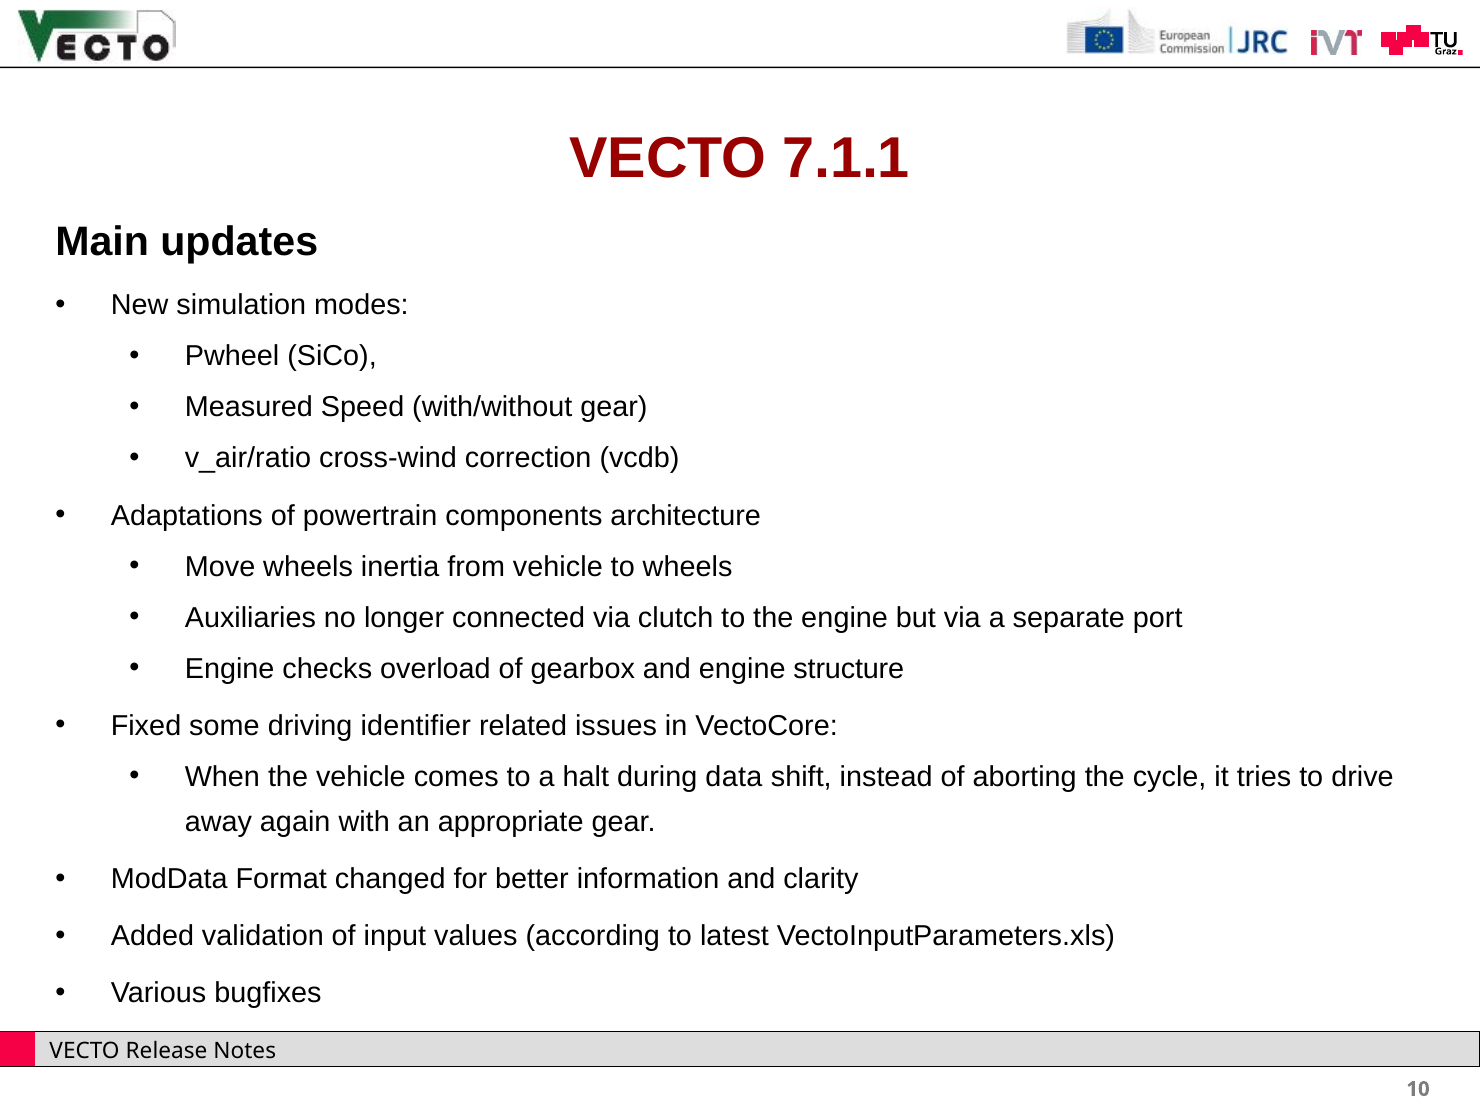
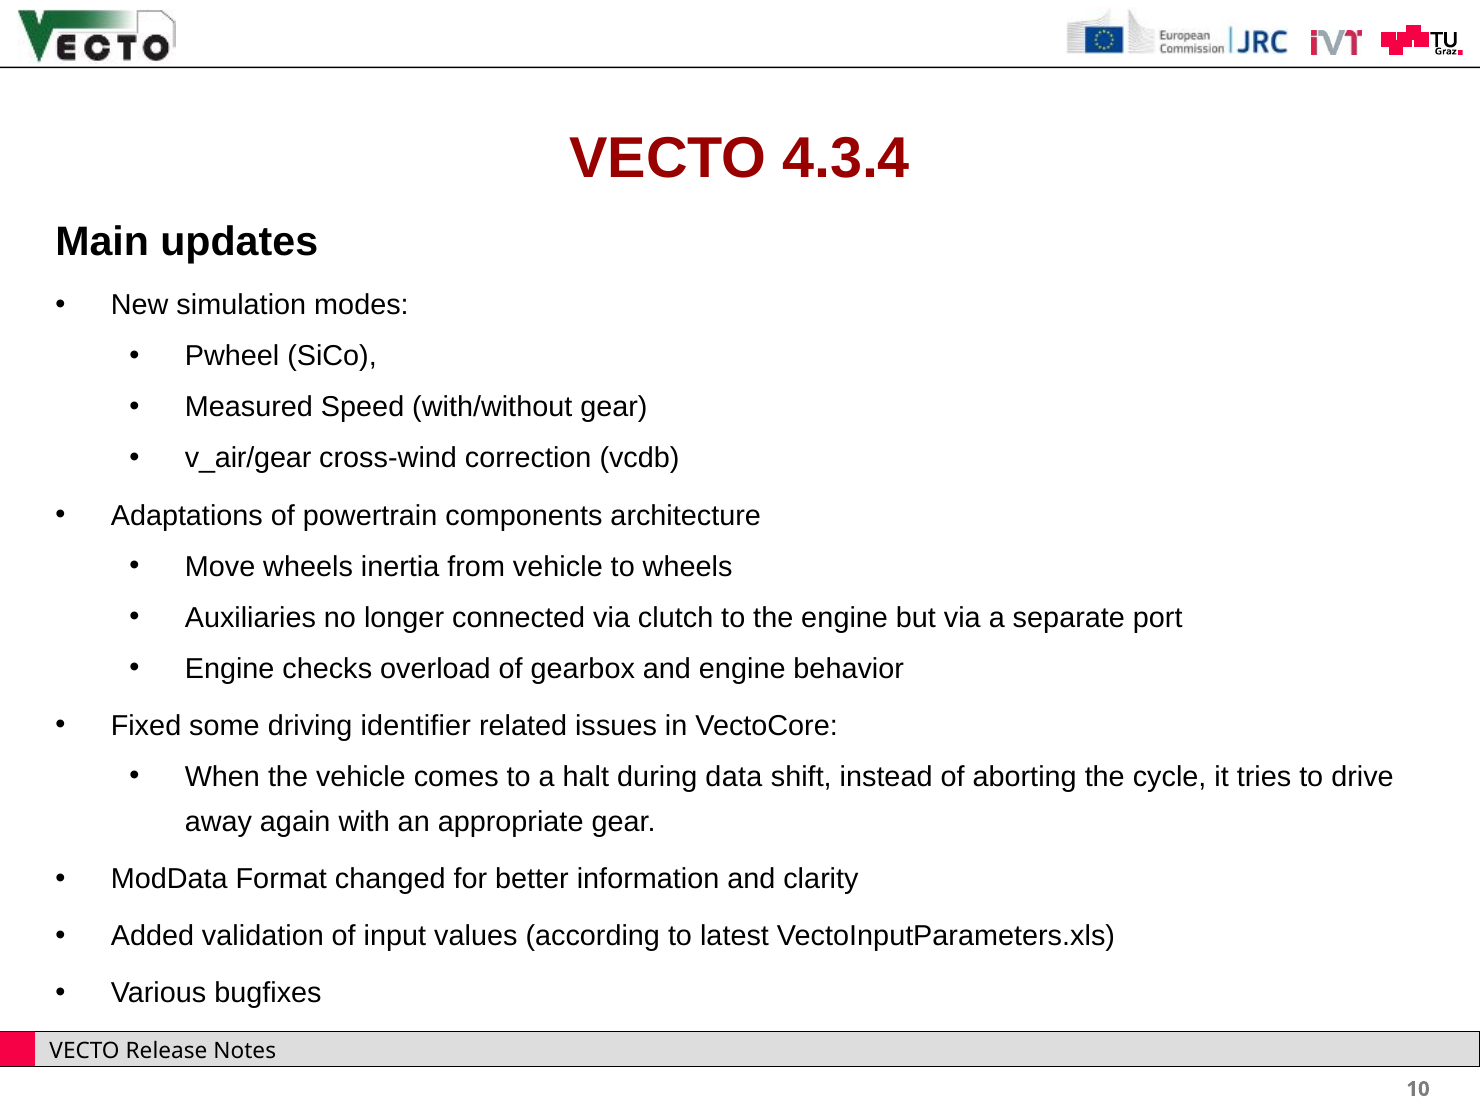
7.1.1: 7.1.1 -> 4.3.4 (846, 158)
v_air/ratio: v_air/ratio -> v_air/gear (248, 458)
structure: structure -> behavior (849, 669)
